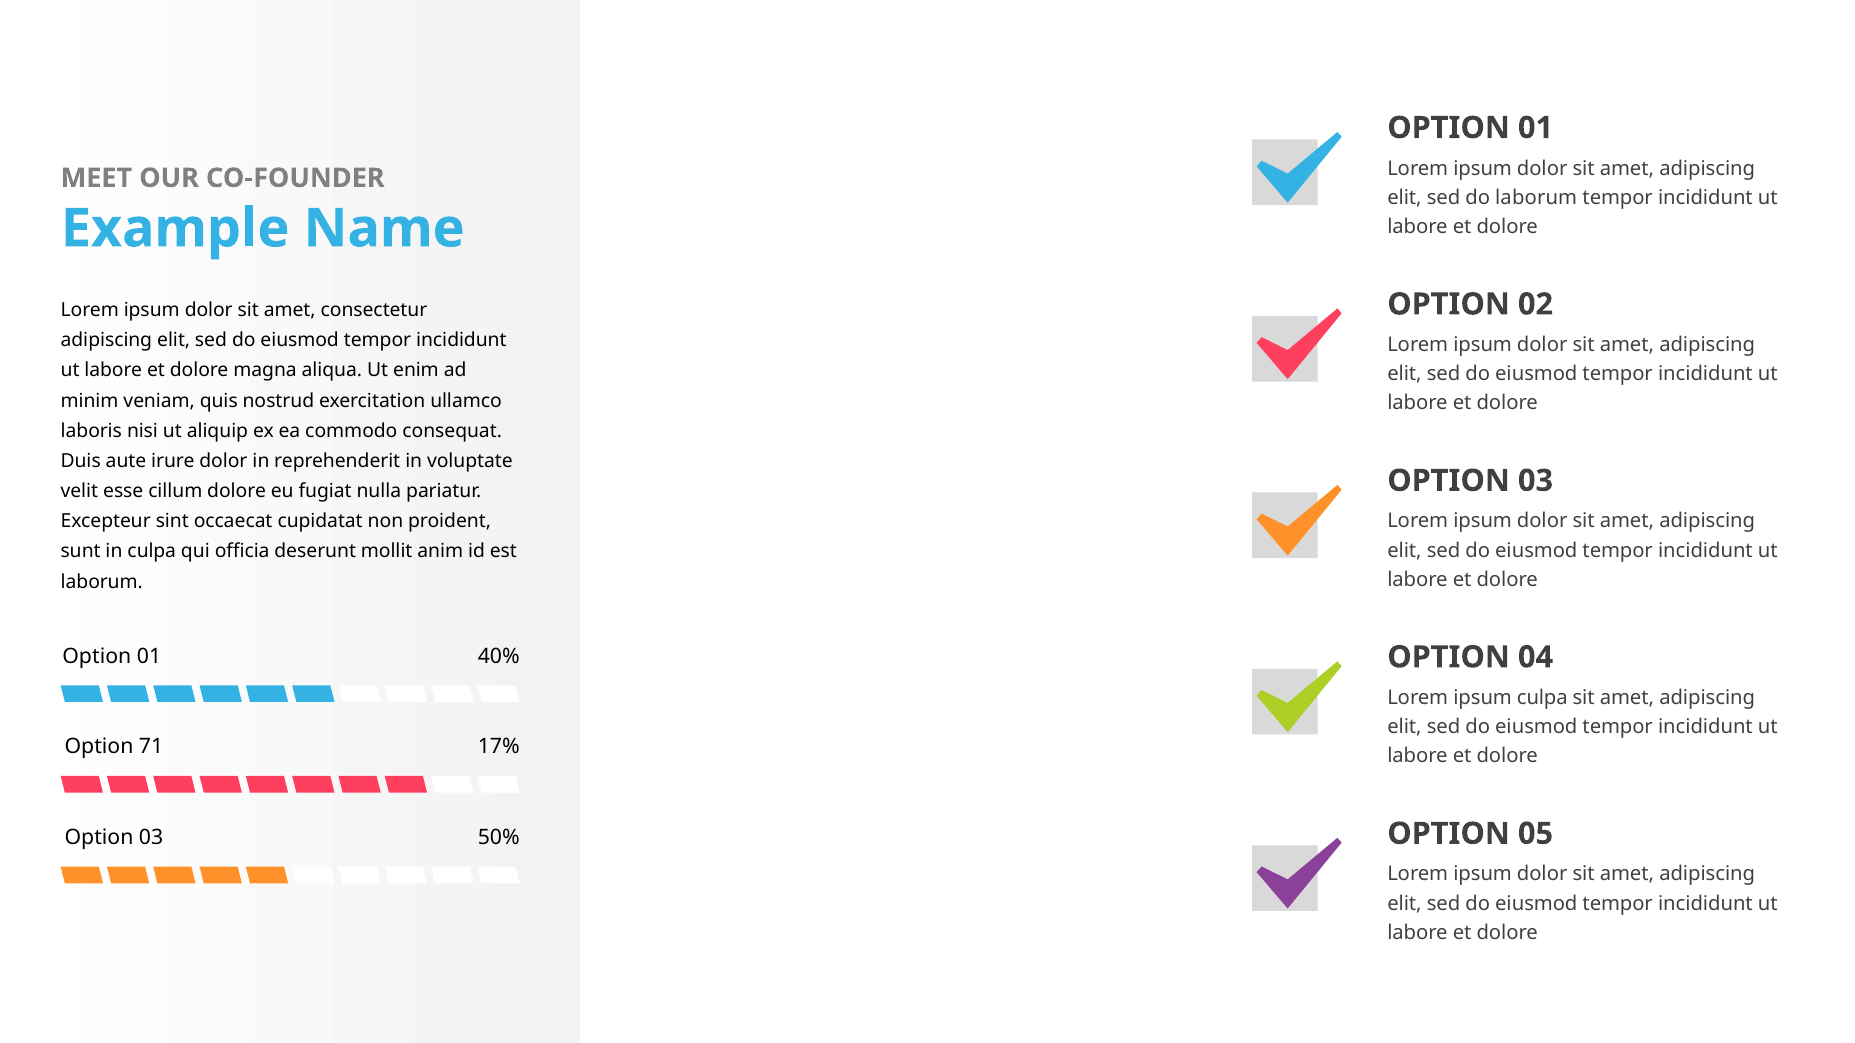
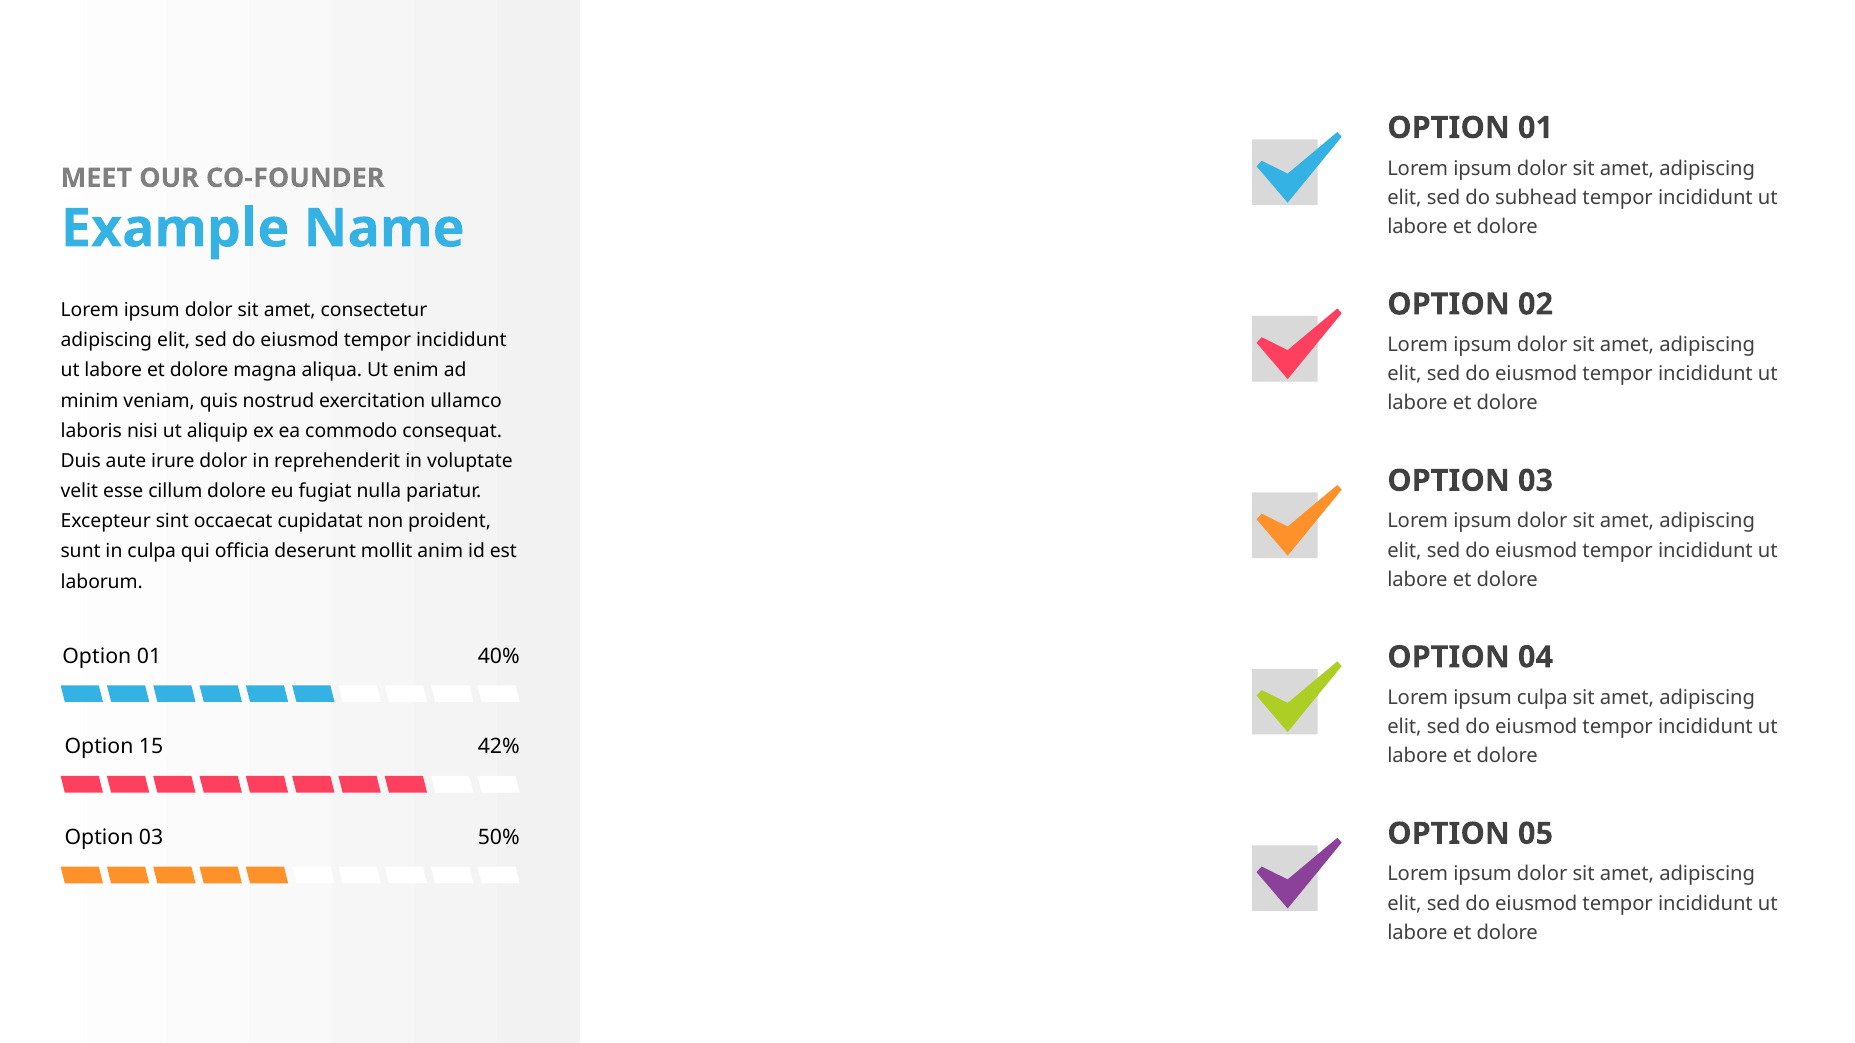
do laborum: laborum -> subhead (1536, 198)
71: 71 -> 15 (151, 747)
17%: 17% -> 42% (499, 747)
